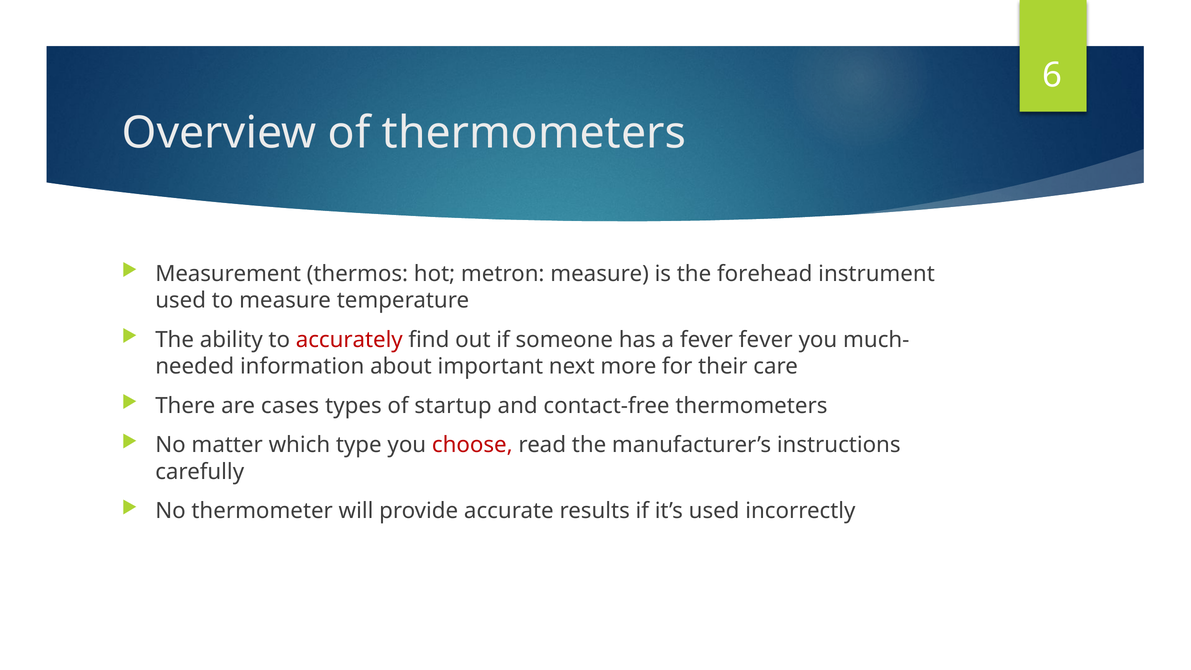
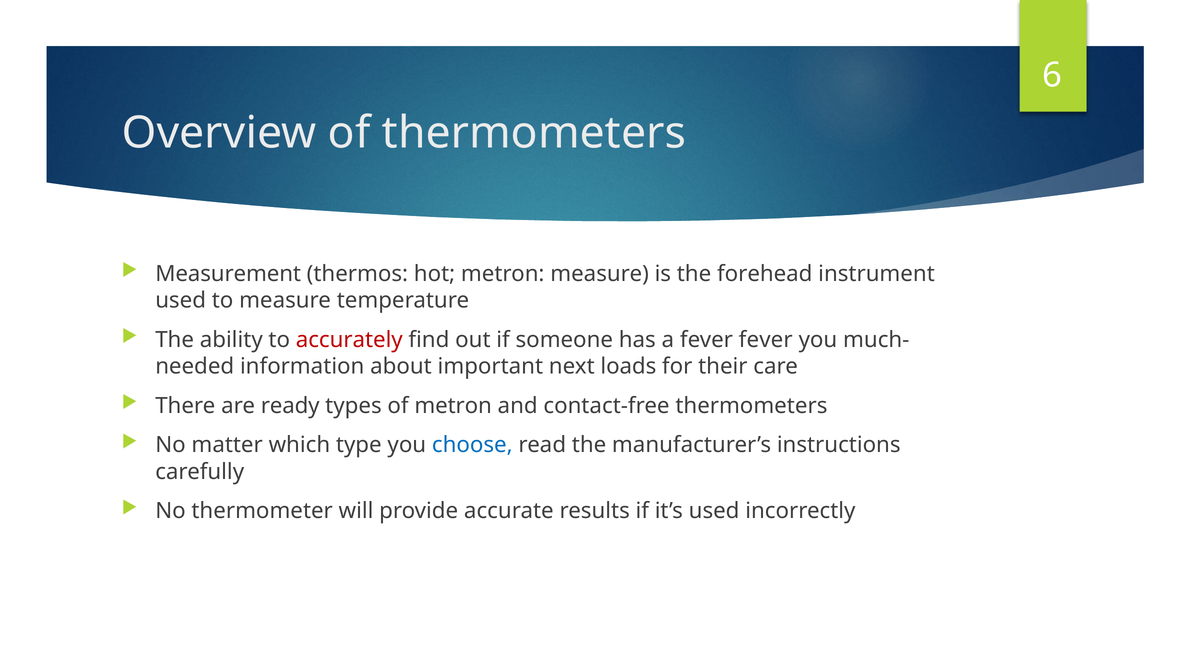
more: more -> loads (628, 367)
cases: cases -> ready (290, 406)
of startup: startup -> metron (453, 406)
choose colour: red -> blue (472, 445)
